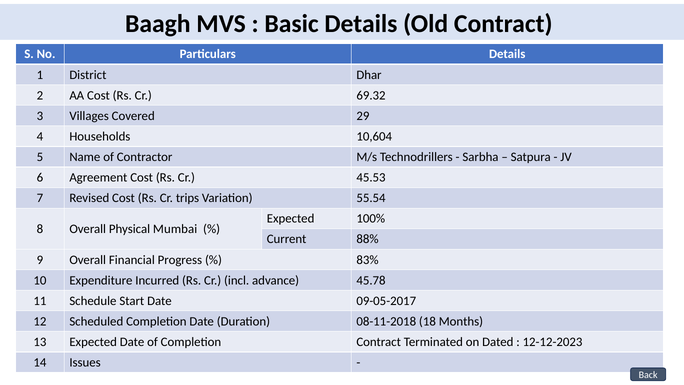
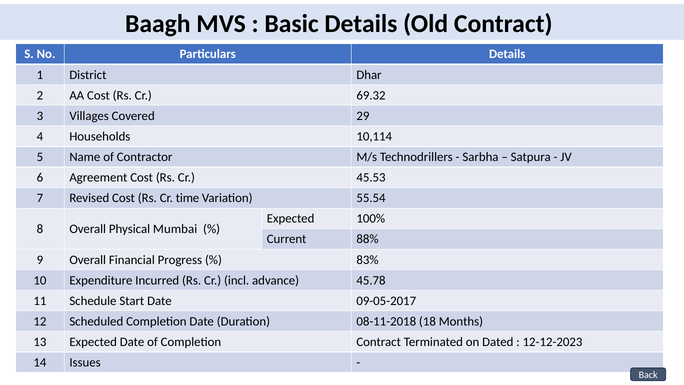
10,604: 10,604 -> 10,114 (374, 136)
trips: trips -> time (188, 198)
